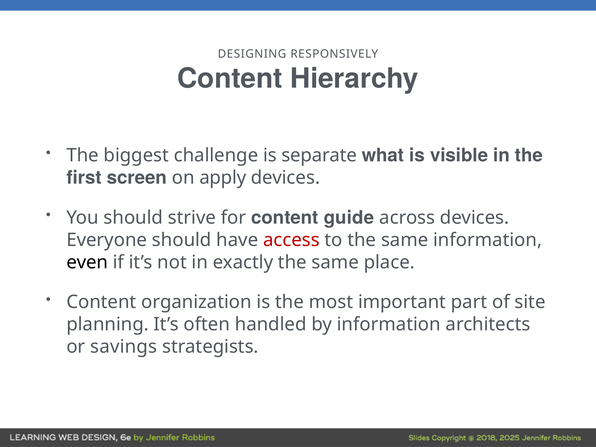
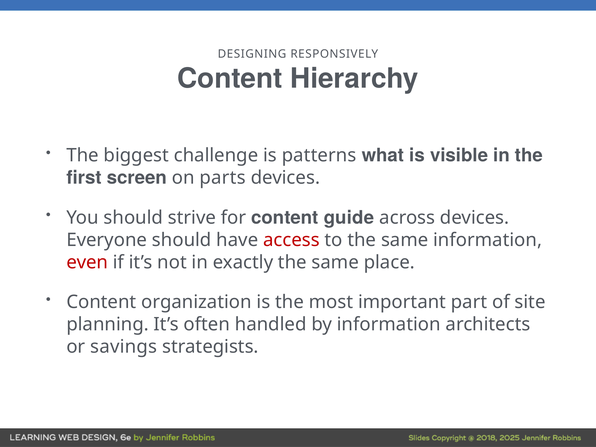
separate: separate -> patterns (319, 155)
apply: apply -> parts (223, 178)
even colour: black -> red (87, 262)
